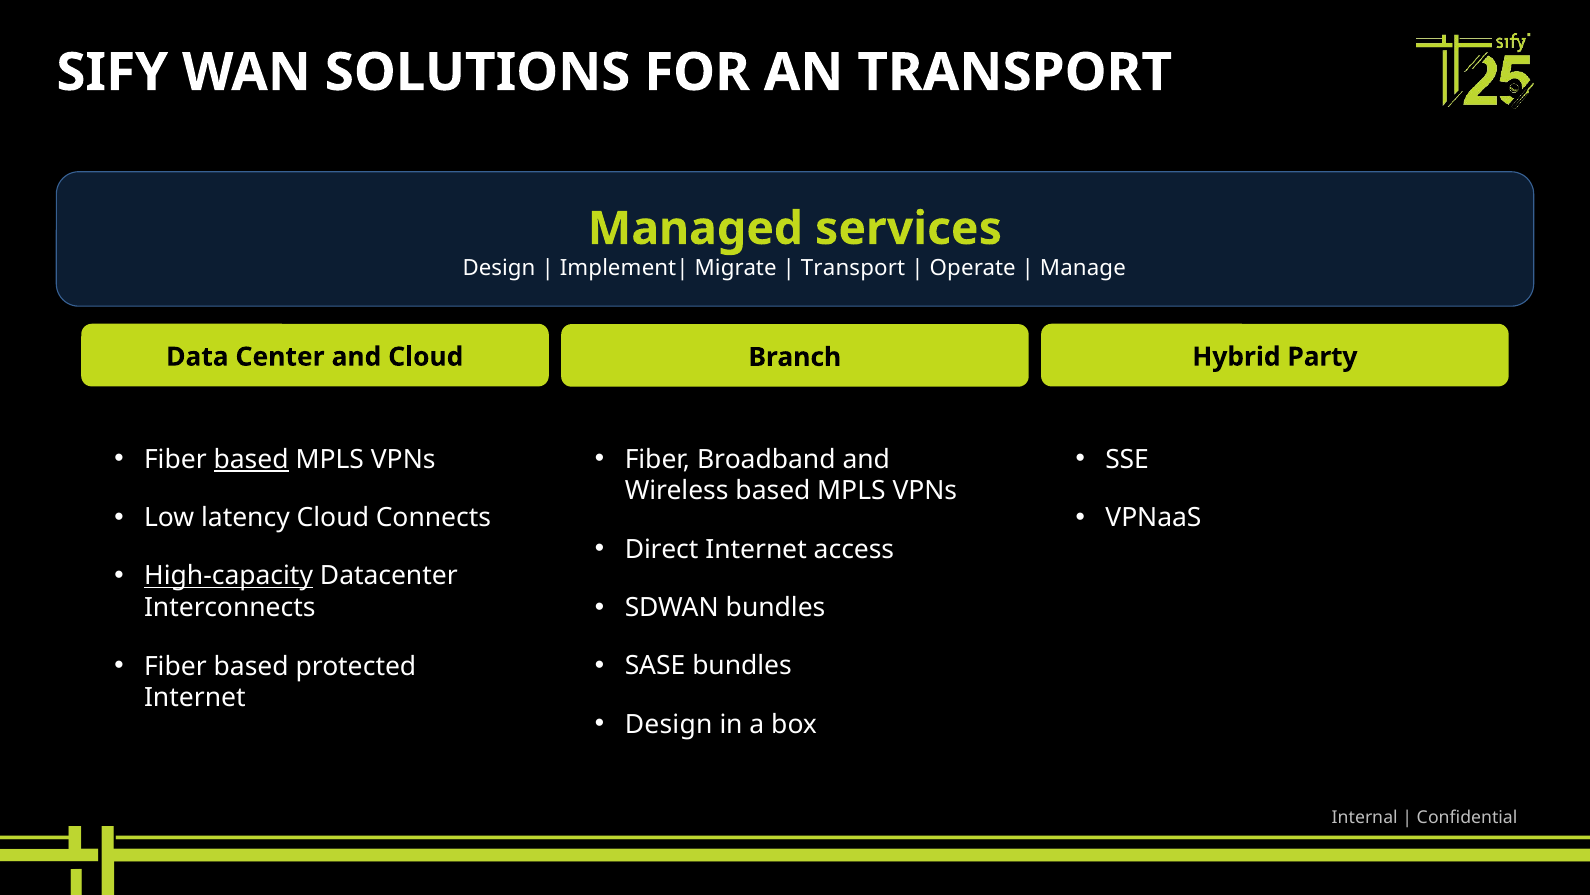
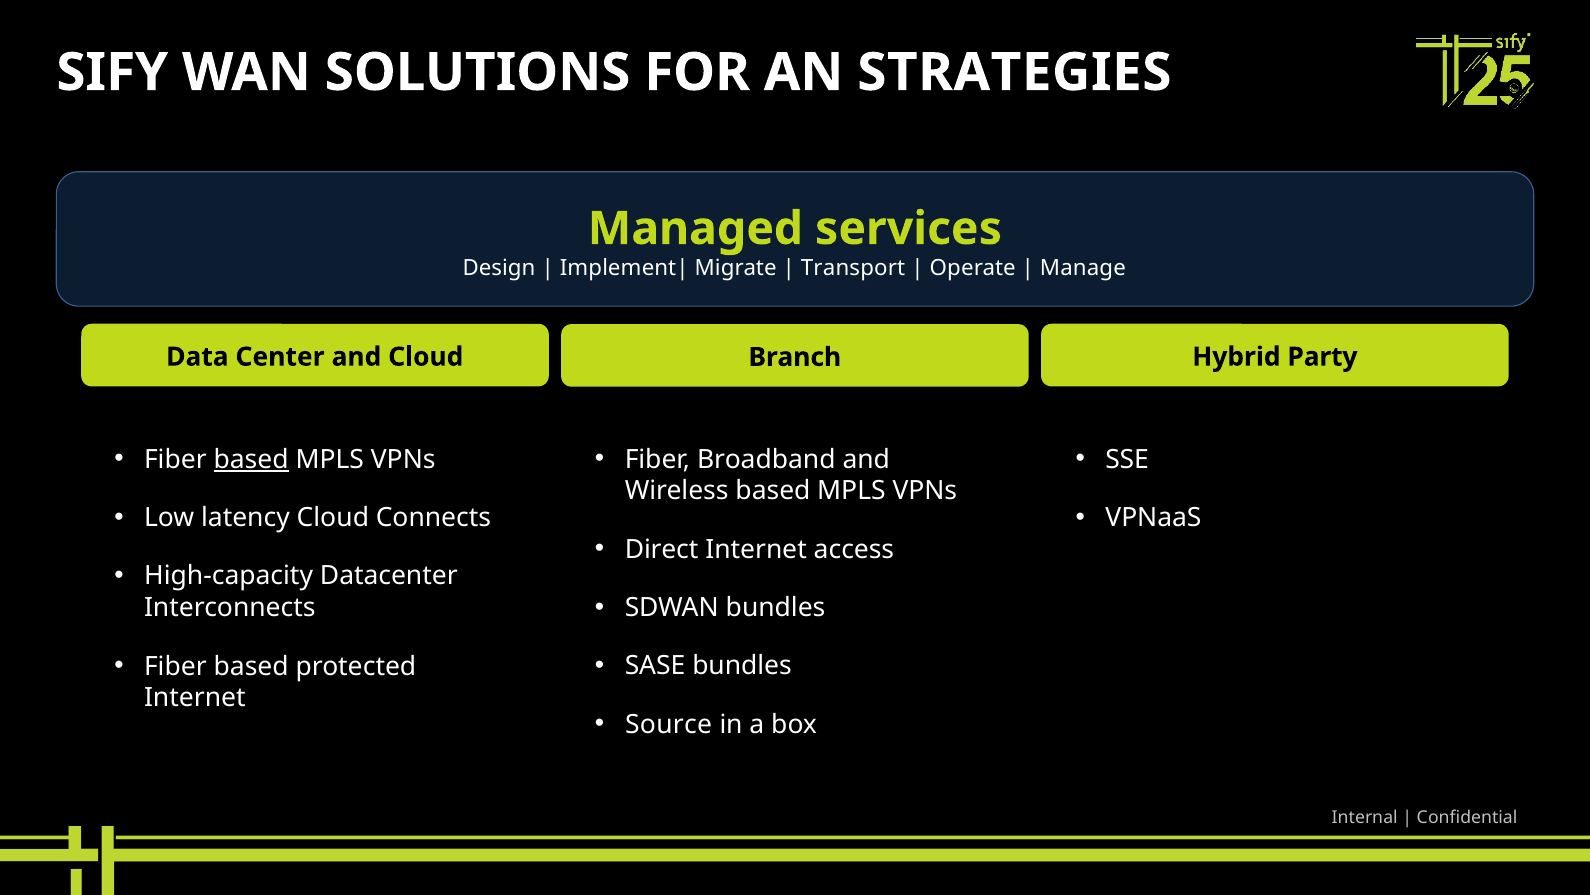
AN TRANSPORT: TRANSPORT -> STRATEGIES (1014, 73)
High-capacity underline: present -> none (229, 576)
Design: Design -> Source (669, 724)
